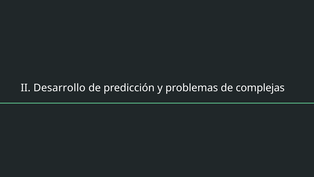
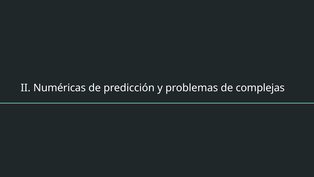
Desarrollo: Desarrollo -> Numéricas (60, 88)
